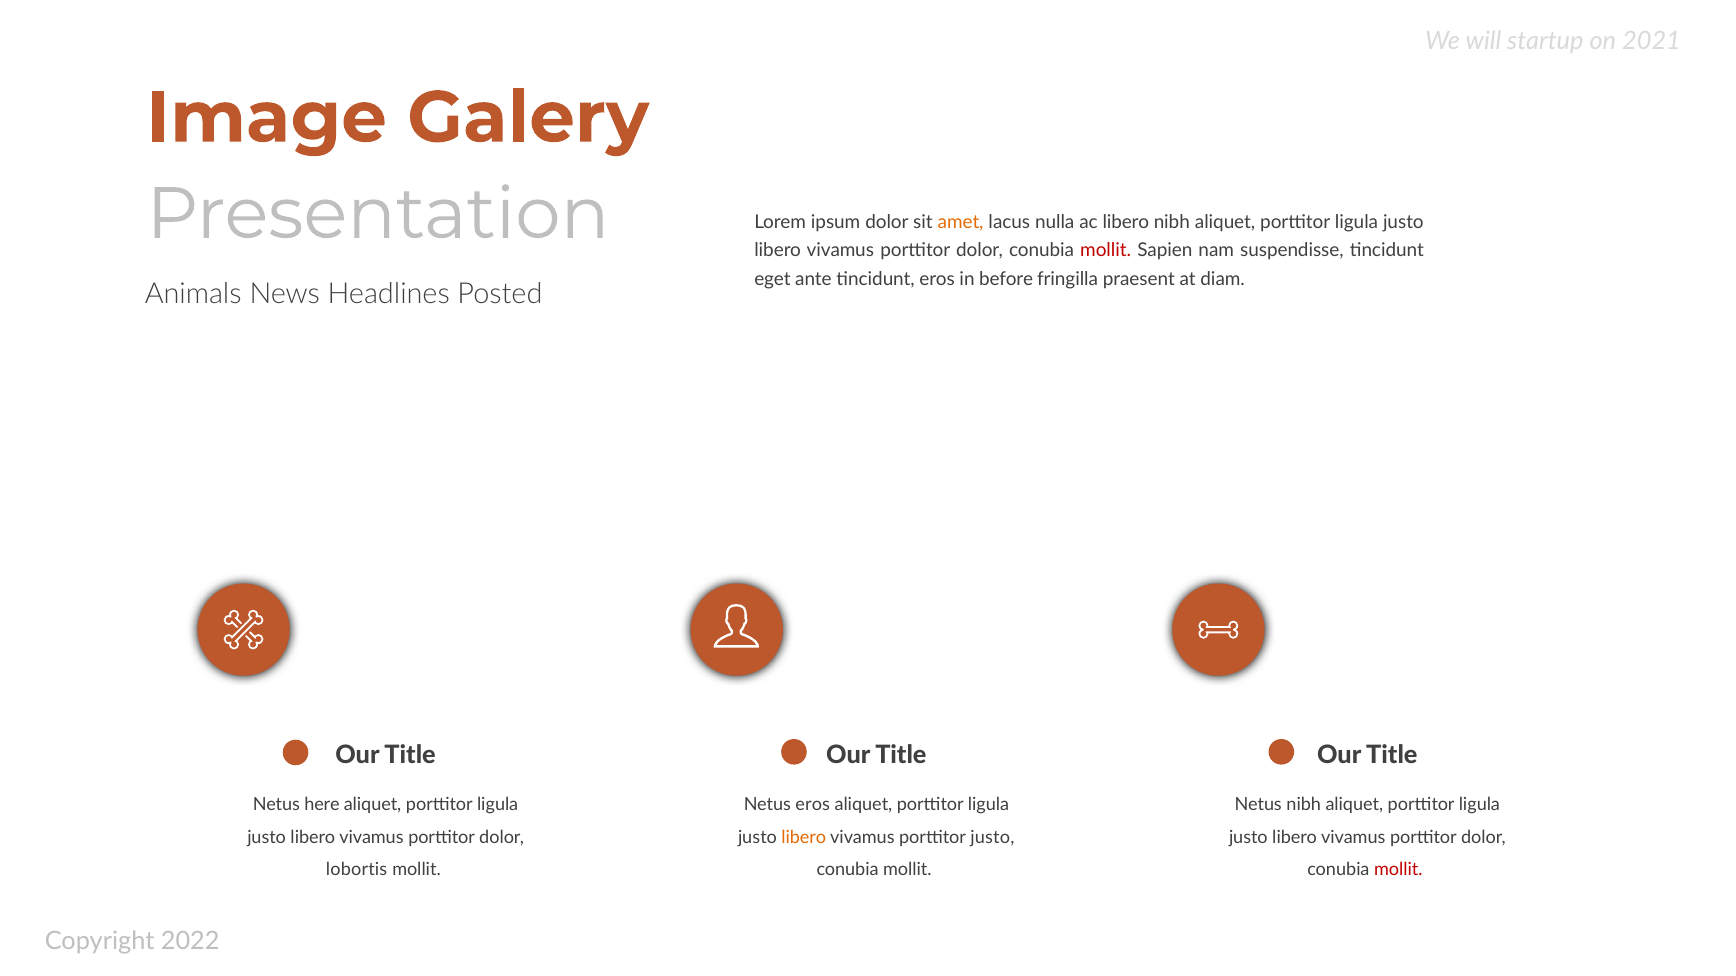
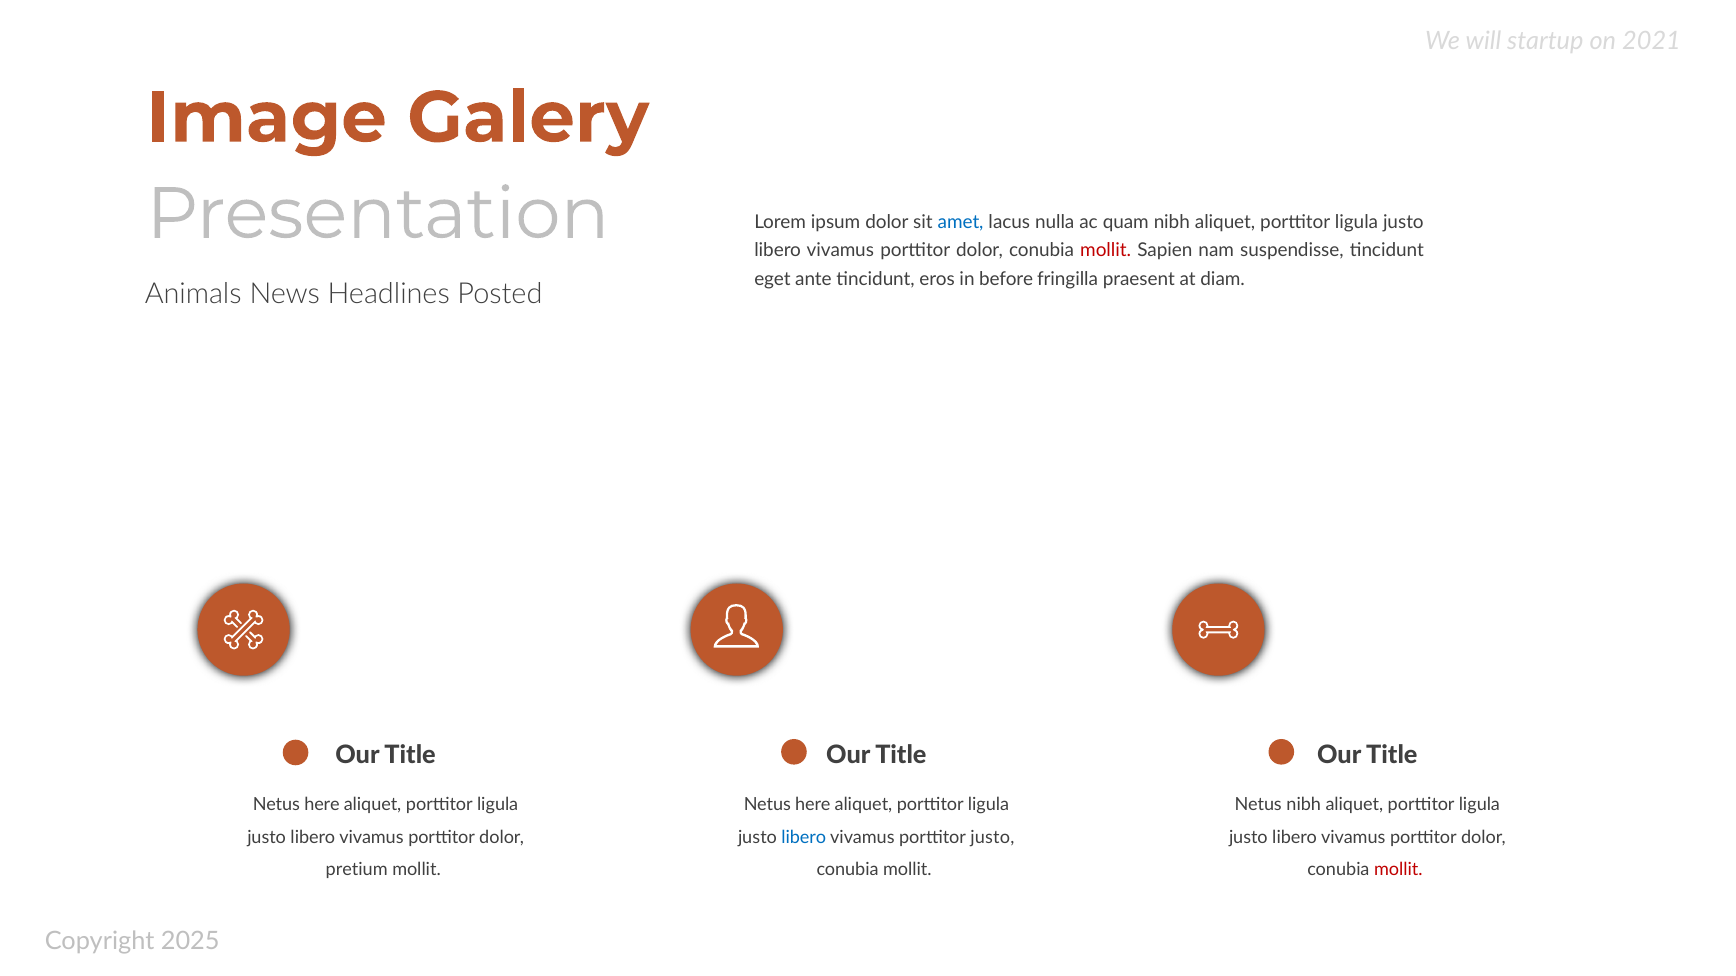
amet colour: orange -> blue (961, 222)
ac libero: libero -> quam (1126, 222)
eros: eros -> here (813, 805)
libero colour: orange -> blue (804, 838)
lobortis: lobortis -> pretium (357, 870)
2022: 2022 -> 2025 (190, 942)
